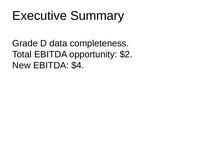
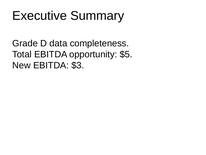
$2: $2 -> $5 (126, 54)
$4: $4 -> $3 (78, 65)
